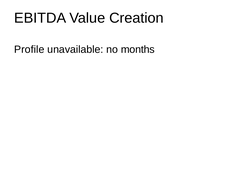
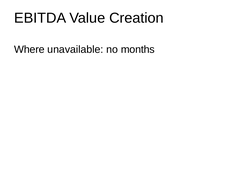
Profile: Profile -> Where (29, 49)
